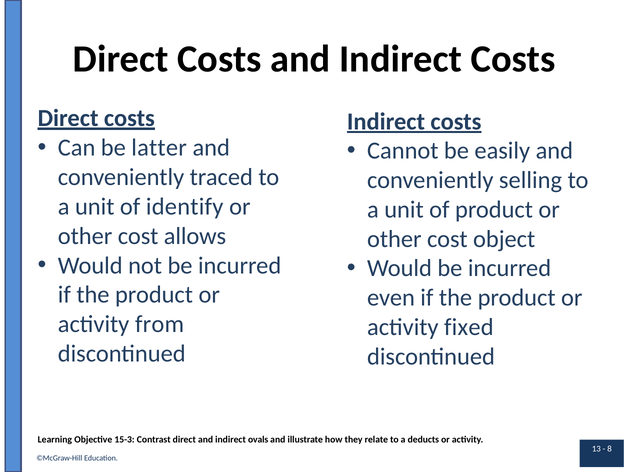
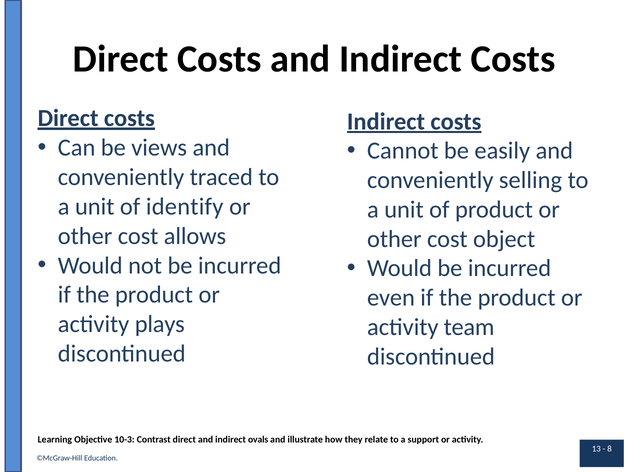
latter: latter -> views (159, 148)
from: from -> plays (160, 324)
fixed: fixed -> team (469, 327)
15-3: 15-3 -> 10-3 (125, 439)
deducts: deducts -> support (423, 439)
